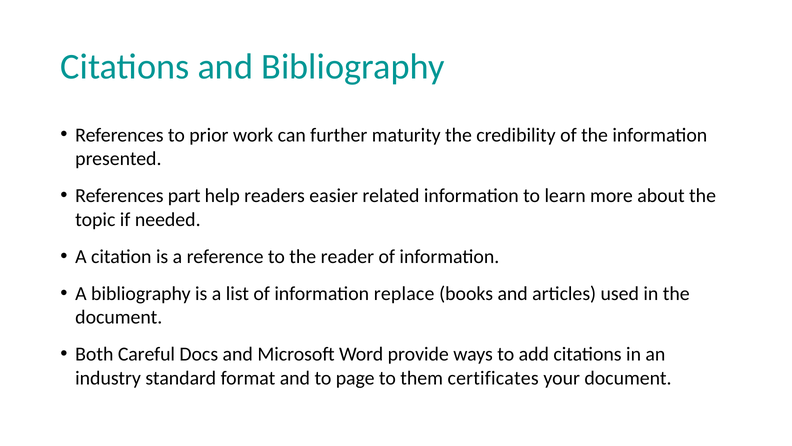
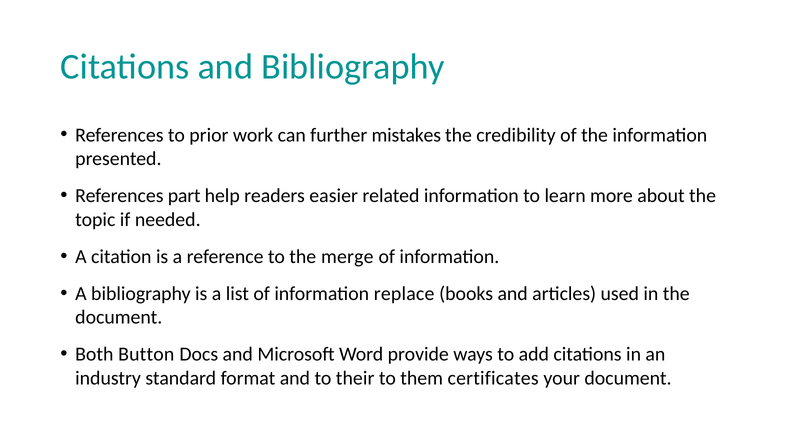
maturity: maturity -> mistakes (406, 135)
reader: reader -> merge (347, 256)
Careful: Careful -> Button (146, 354)
page: page -> their (355, 378)
